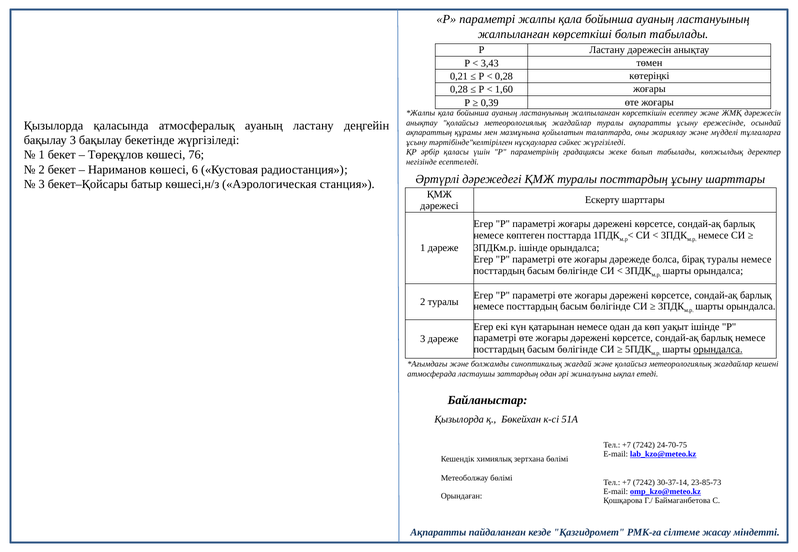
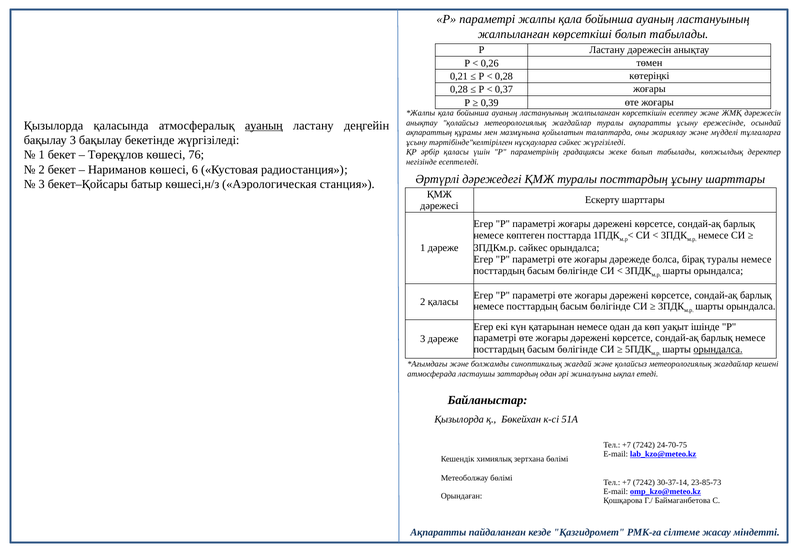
3,43: 3,43 -> 0,26 (490, 63)
1,60: 1,60 -> 0,37 (504, 90)
ауаның underline: none -> present (264, 126)
3ПДКм.р ішінде: ішінде -> сәйкес (533, 248)
2 туралы: туралы -> қаласы (443, 302)
